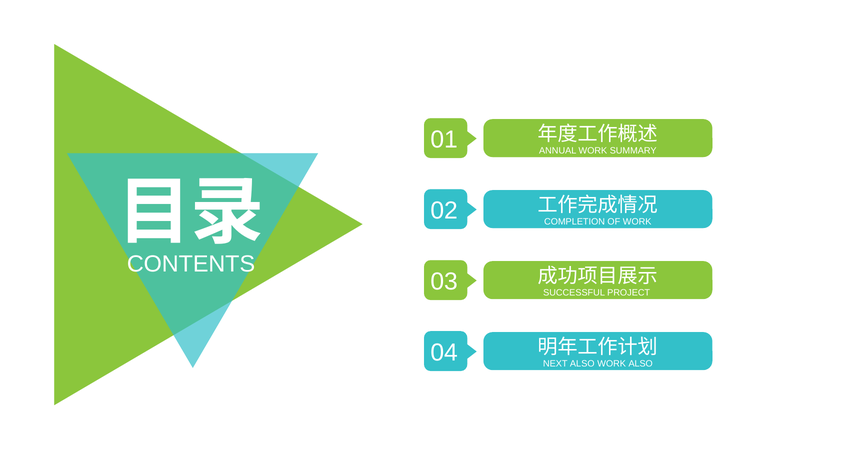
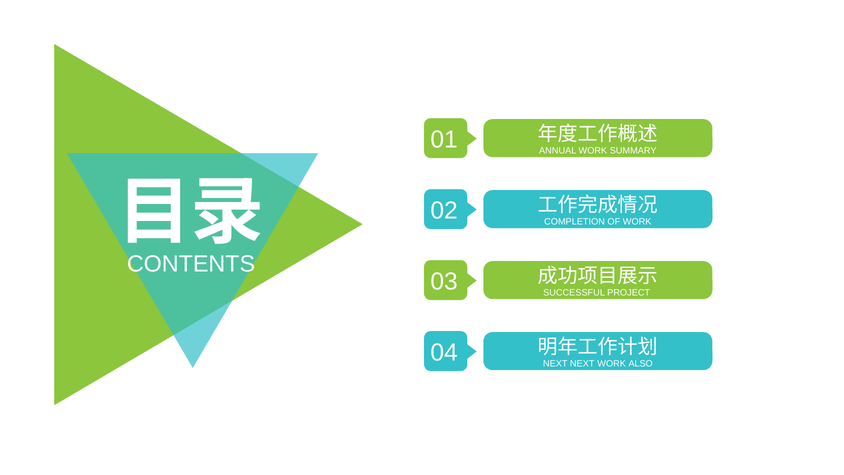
NEXT ALSO: ALSO -> NEXT (582, 364)
